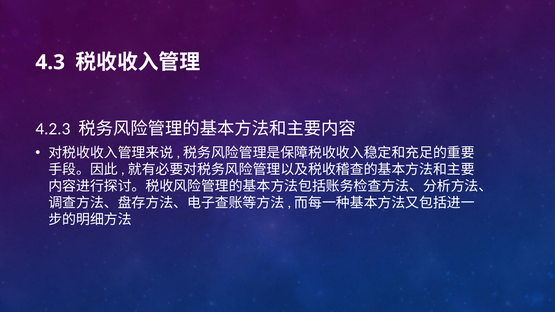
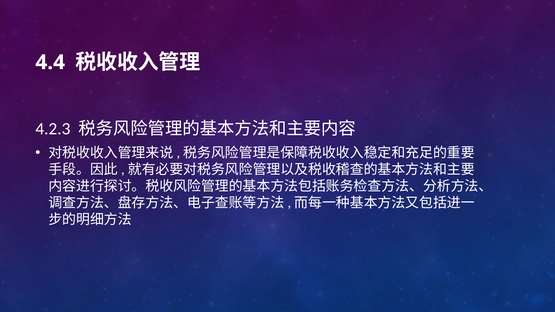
4.3: 4.3 -> 4.4 (50, 62)
